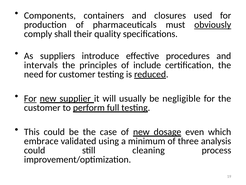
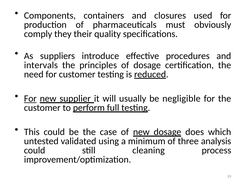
obviously underline: present -> none (213, 25)
shall: shall -> they (63, 34)
of include: include -> dosage (147, 65)
even: even -> does (195, 132)
embrace: embrace -> untested (41, 141)
